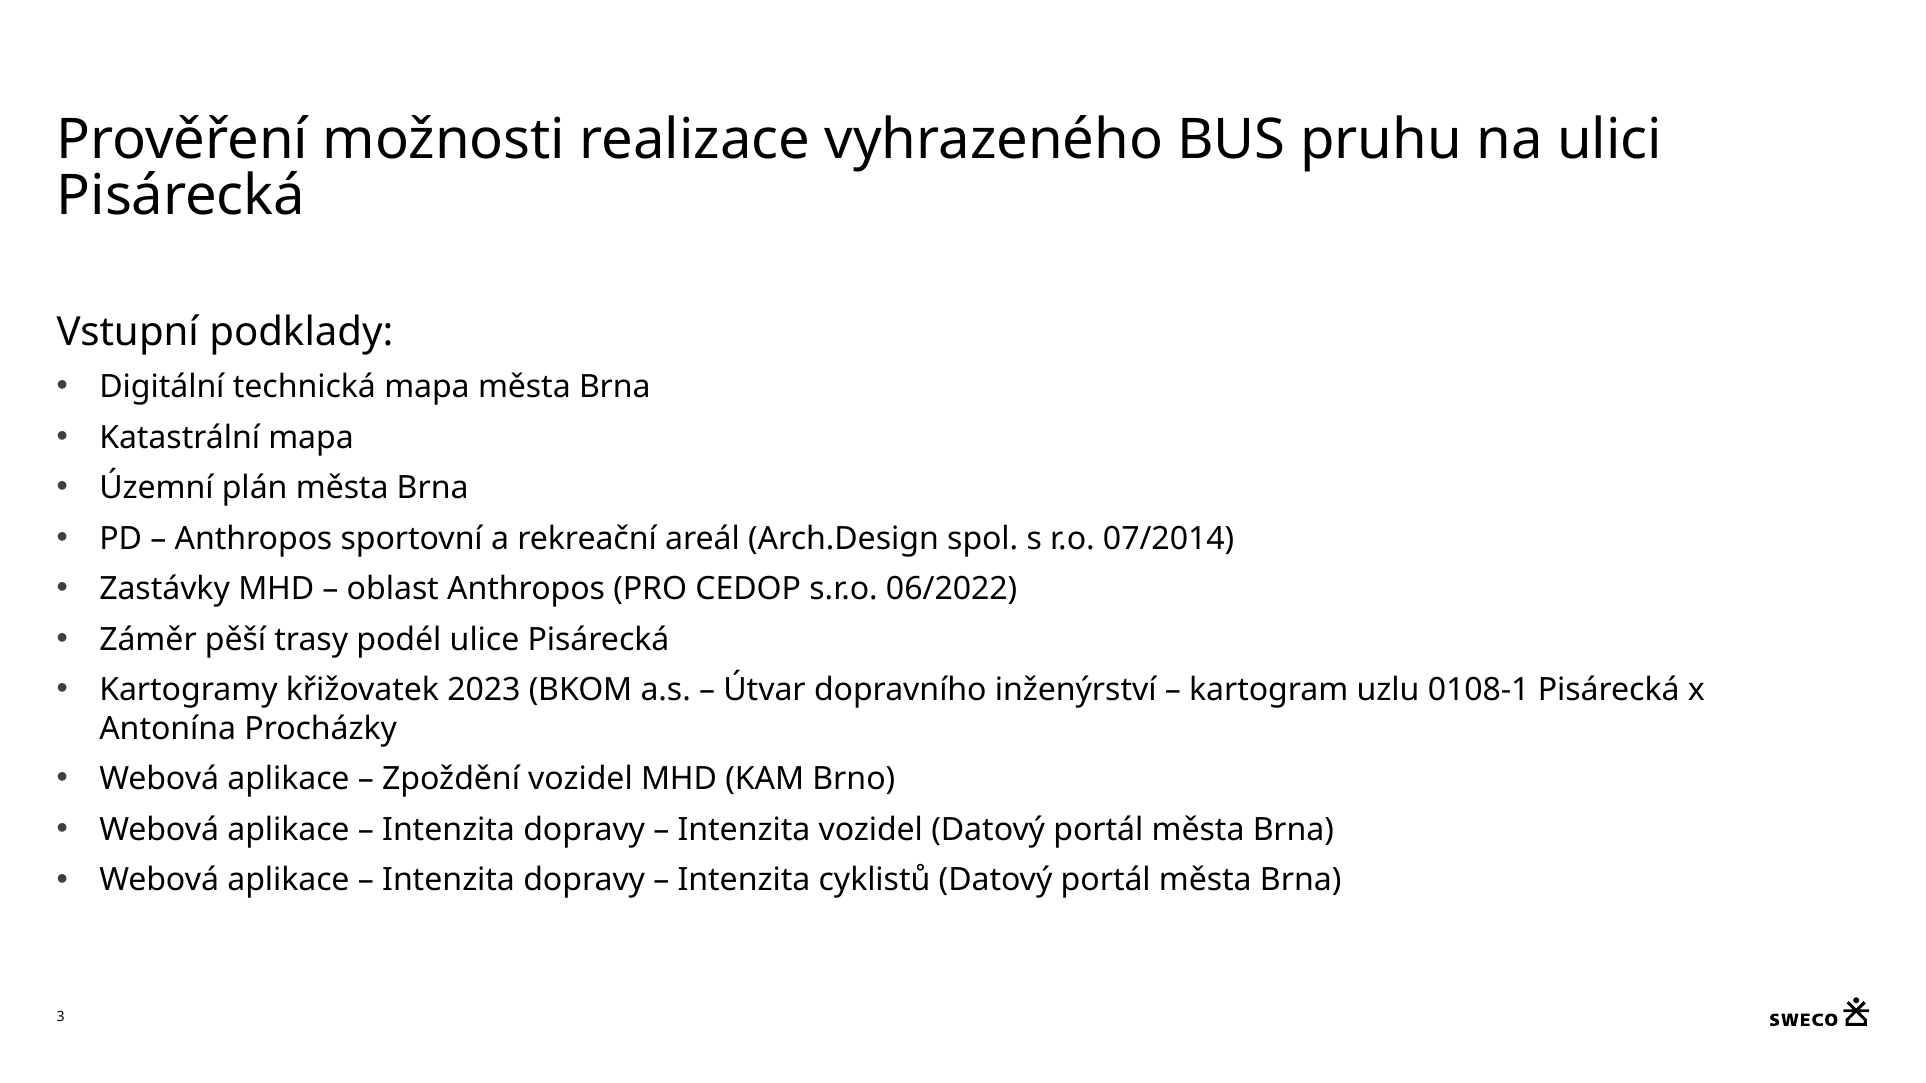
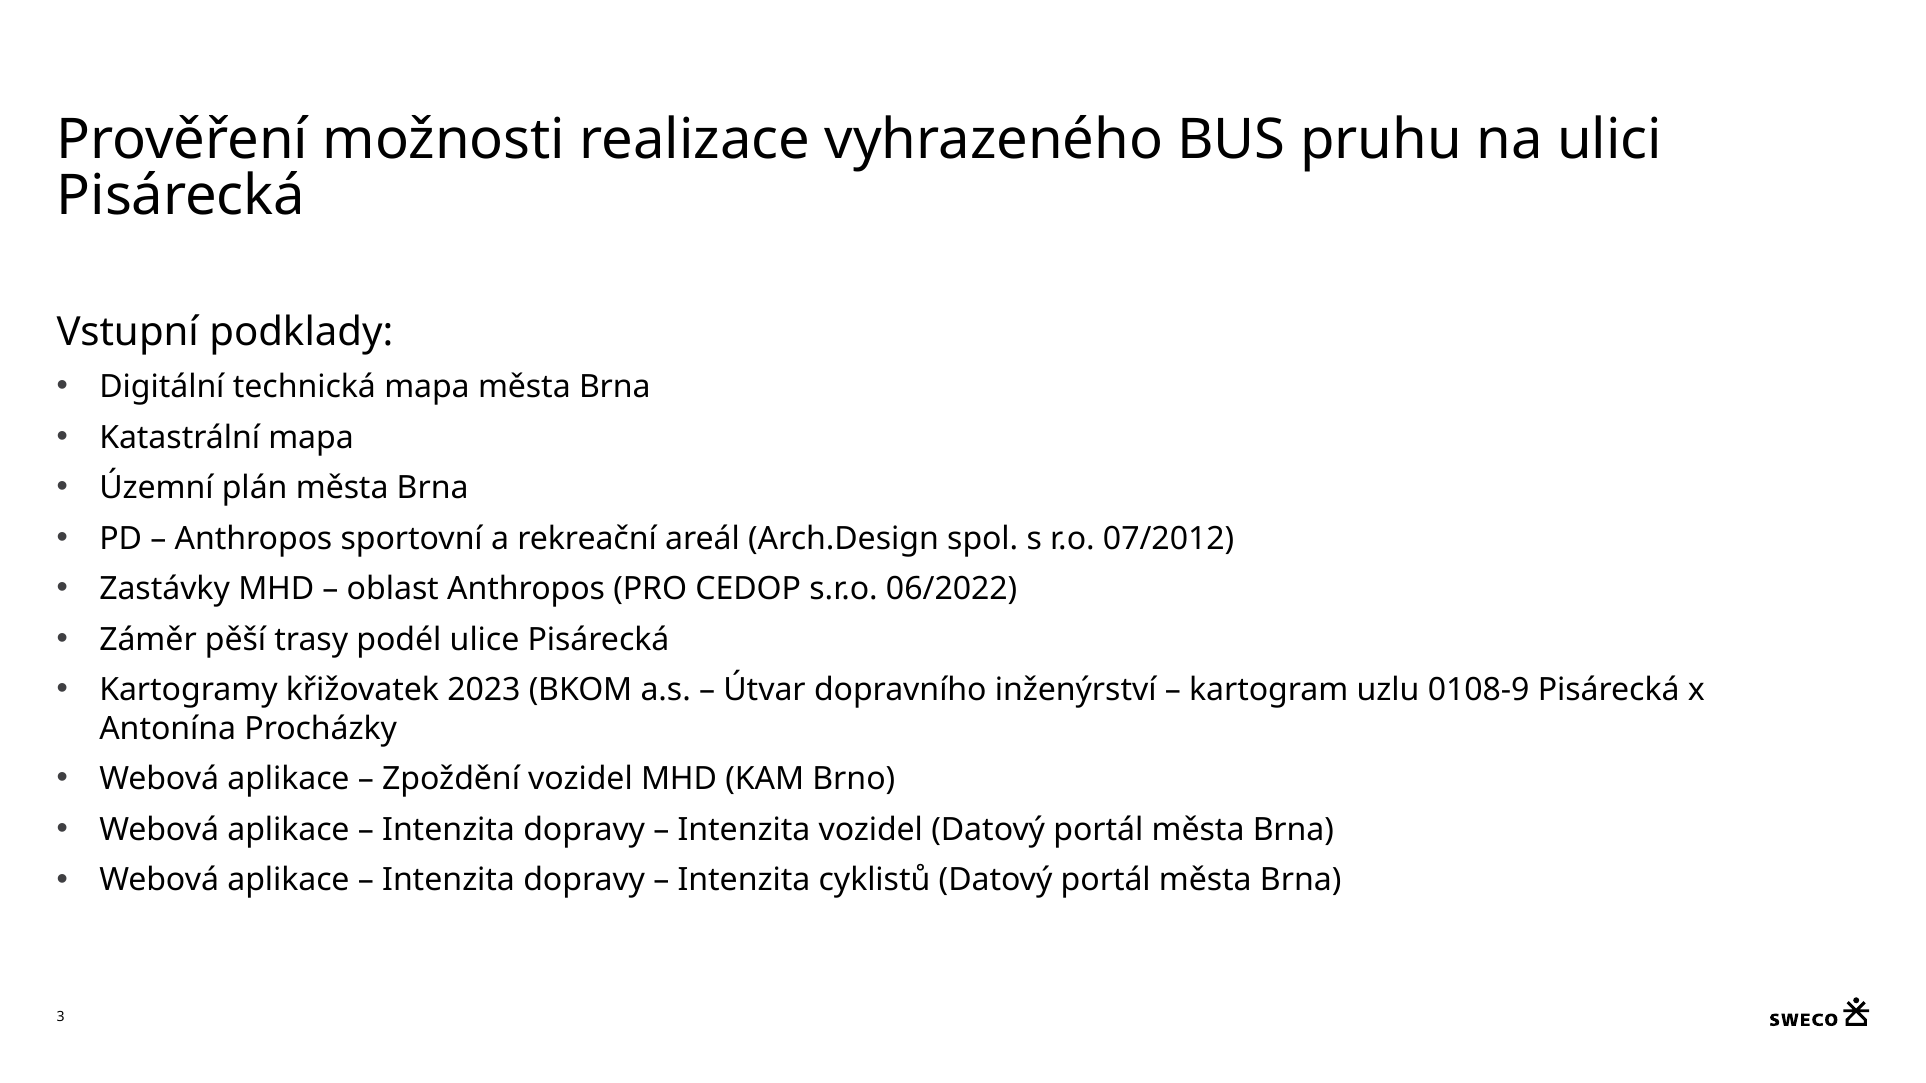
07/2014: 07/2014 -> 07/2012 (1169, 539)
0108-1: 0108-1 -> 0108-9 (1479, 690)
